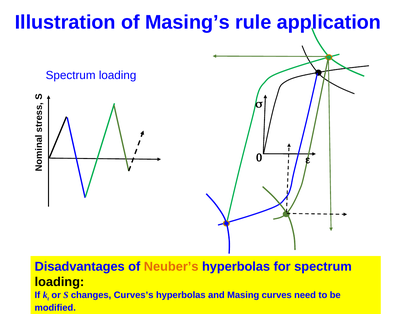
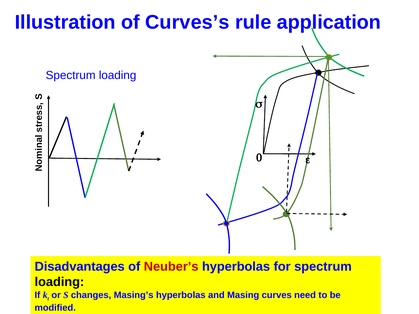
Masing’s: Masing’s -> Curves’s (187, 22)
Neuber’s colour: orange -> red (171, 267)
Curves’s: Curves’s -> Masing’s (134, 295)
